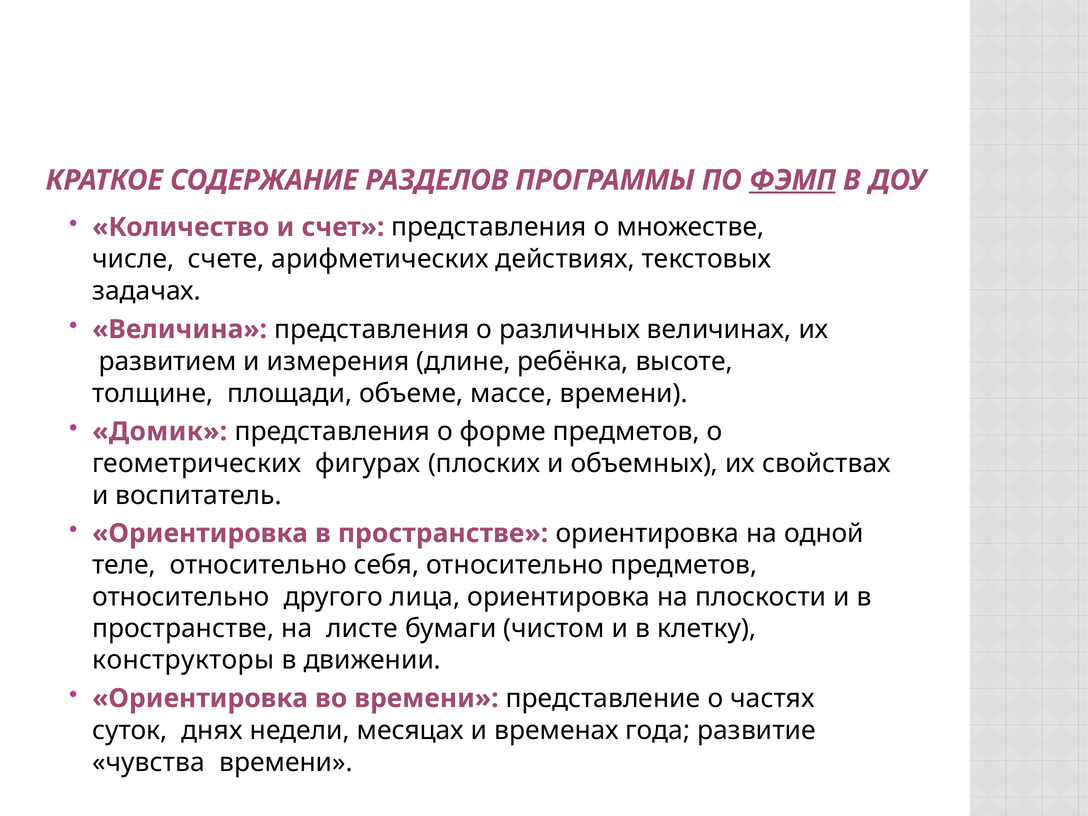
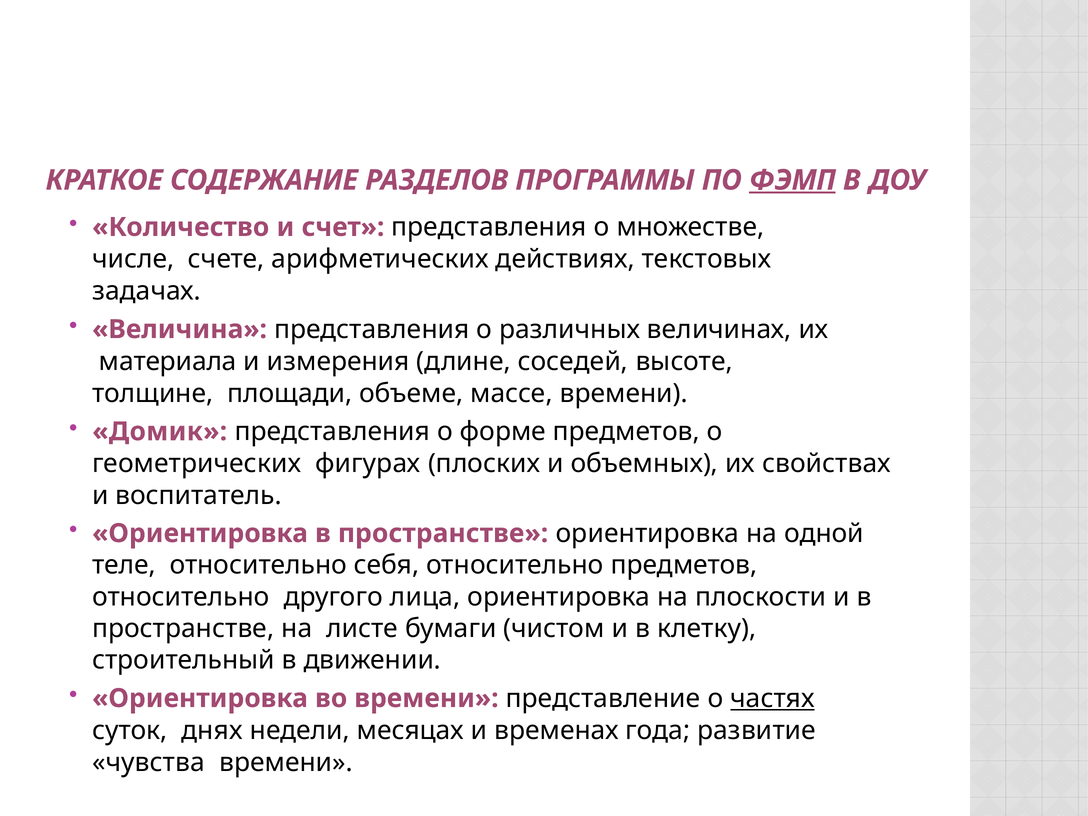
развитием: развитием -> материала (168, 361)
ребёнка: ребёнка -> соседей (573, 361)
конструкторы: конструкторы -> строительный (183, 660)
частях underline: none -> present (773, 698)
